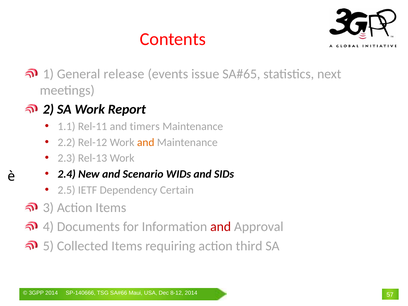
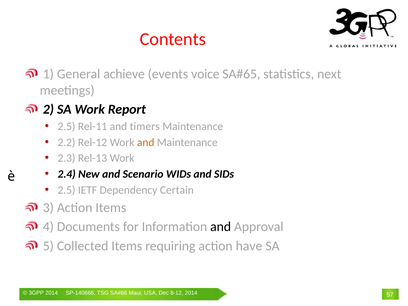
release: release -> achieve (124, 74)
issue: issue -> voice (205, 74)
1.1: 1.1 -> 2.5 (67, 126)
and colour: red -> black (221, 227)
third: third -> have (249, 246)
